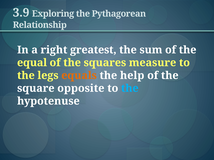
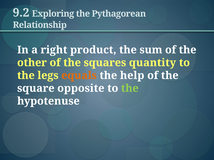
3.9: 3.9 -> 9.2 (21, 13)
greatest: greatest -> product (93, 50)
equal: equal -> other (32, 63)
measure: measure -> quantity (153, 63)
the colour: light blue -> light green (130, 89)
